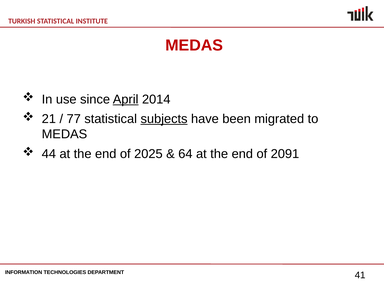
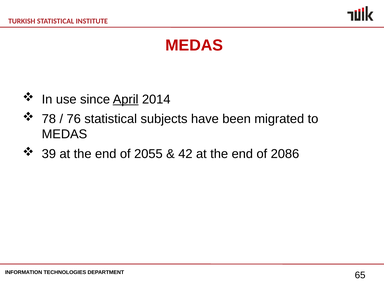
21: 21 -> 78 (49, 119)
77: 77 -> 76 (74, 119)
subjects underline: present -> none (164, 119)
44: 44 -> 39 (49, 154)
2025: 2025 -> 2055 (148, 154)
64: 64 -> 42 (185, 154)
2091: 2091 -> 2086 (285, 154)
41: 41 -> 65 (360, 275)
